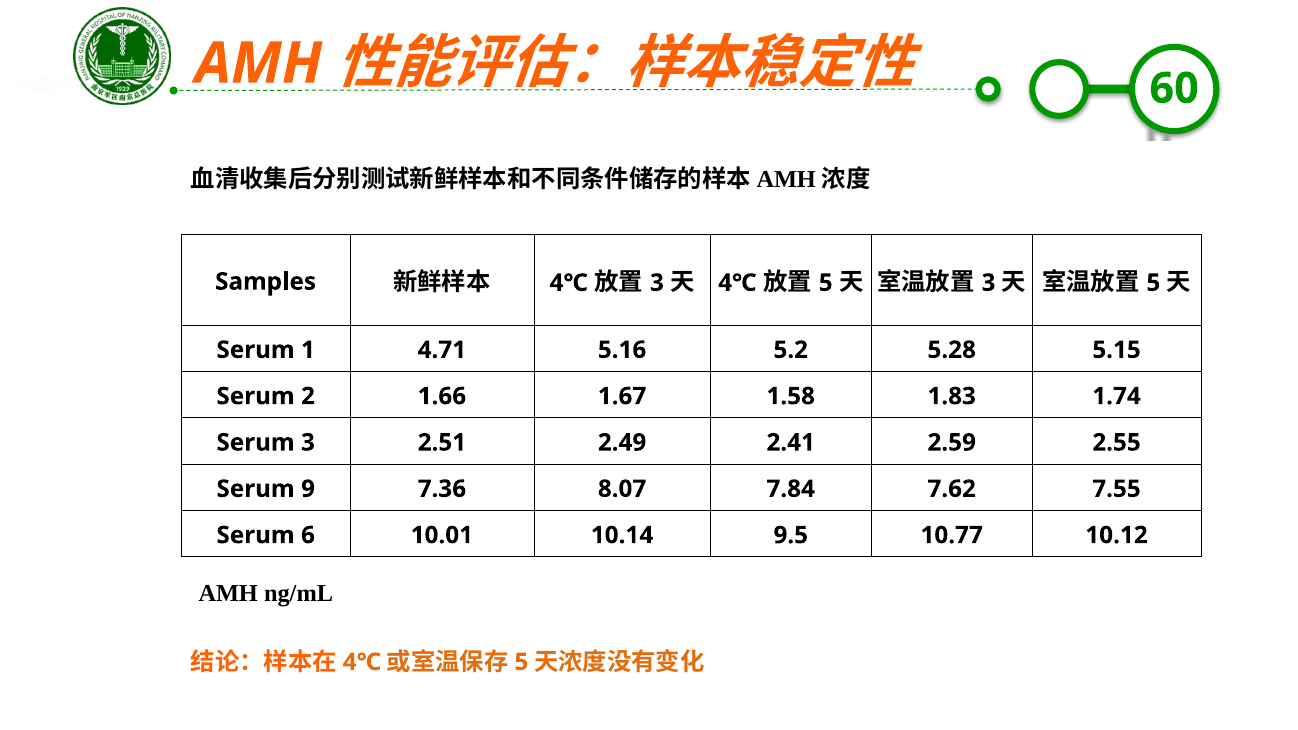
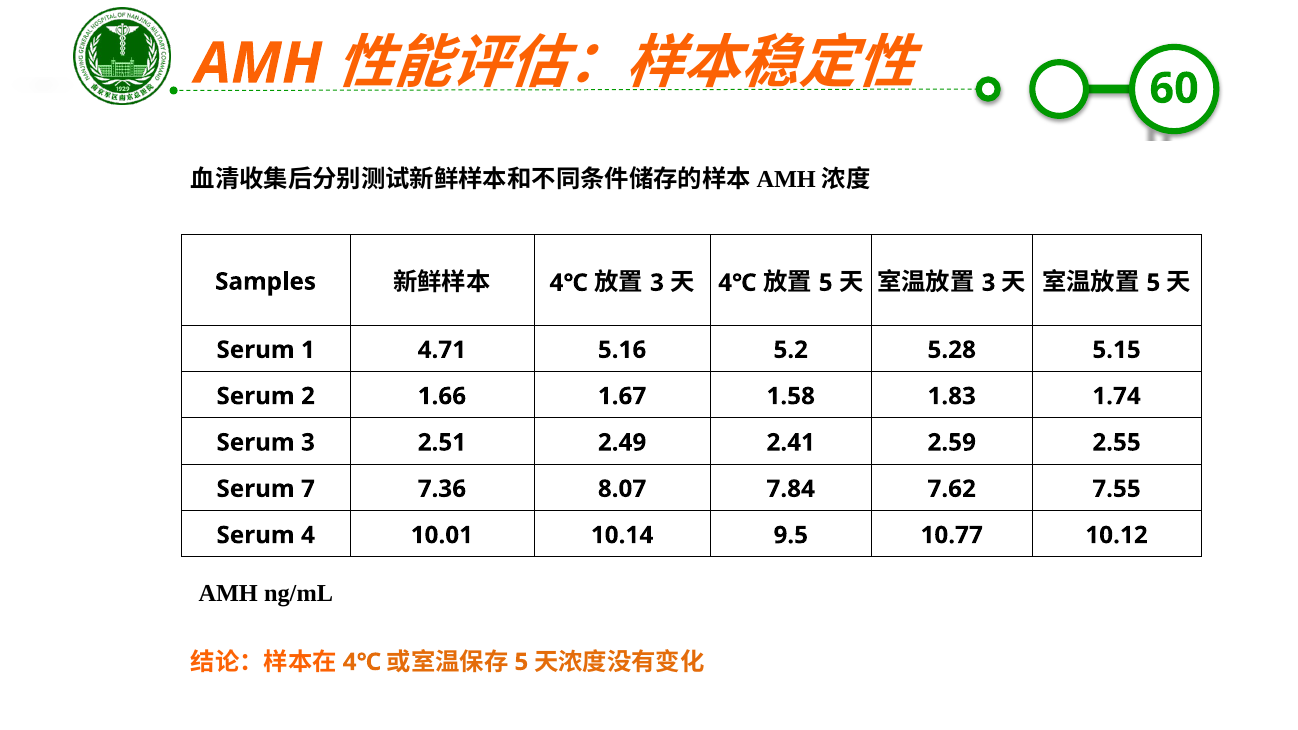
9: 9 -> 7 (308, 489)
6: 6 -> 4 (308, 535)
